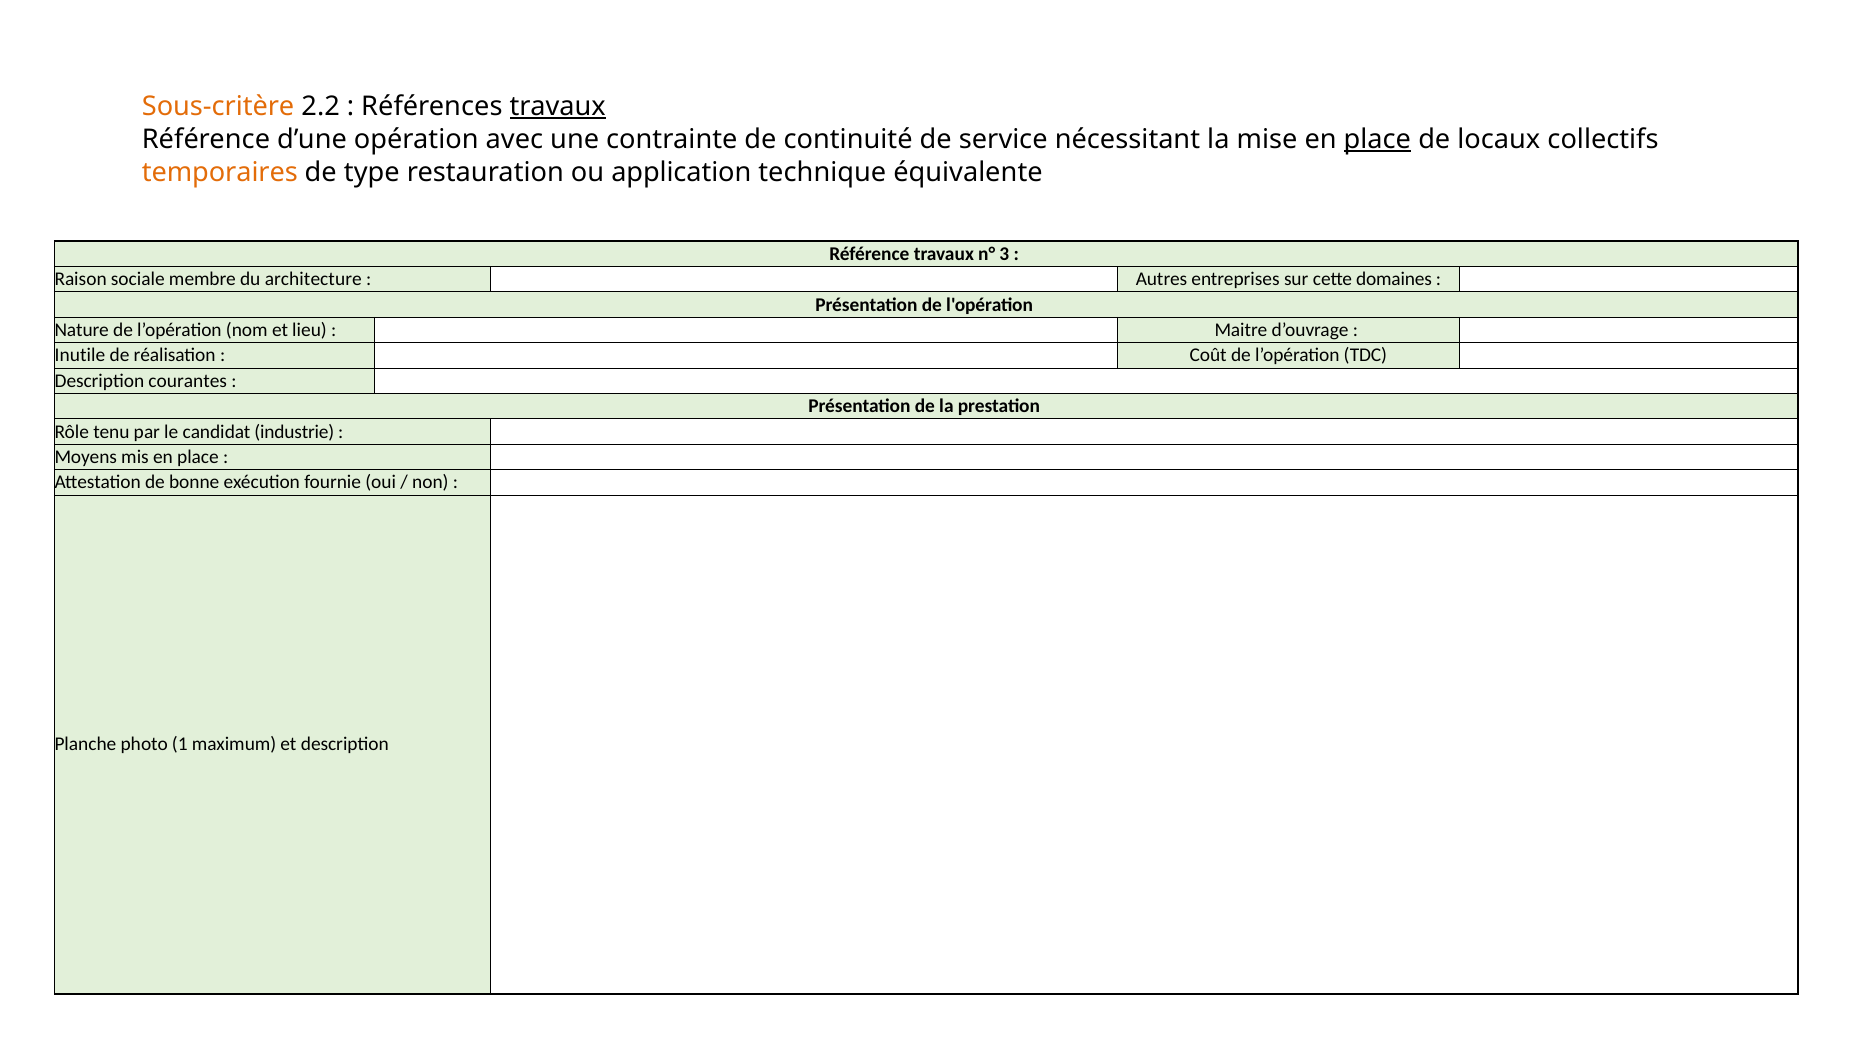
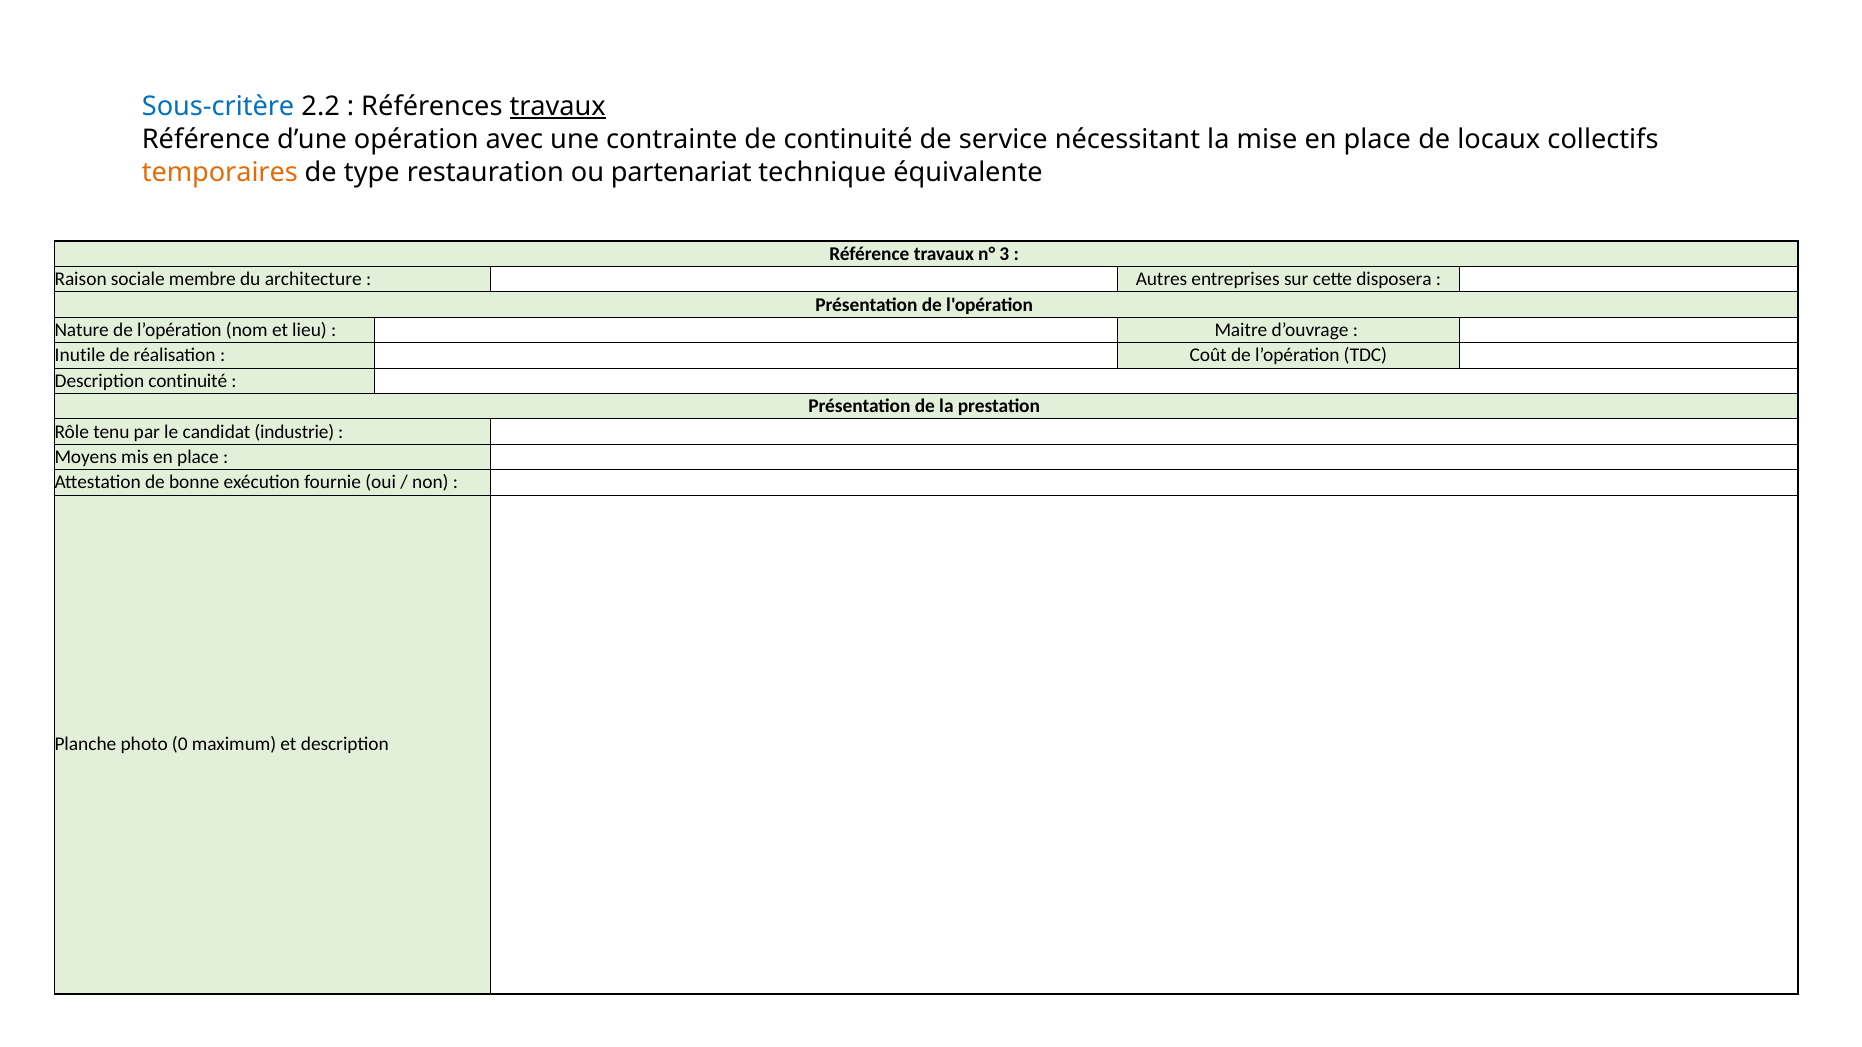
Sous-critère colour: orange -> blue (218, 106)
place underline: present -> none (1377, 140)
application: application -> partenariat (681, 173)
domaines: domaines -> disposera (1394, 279)
Description courantes: courantes -> continuité (188, 381)
1: 1 -> 0 (180, 745)
